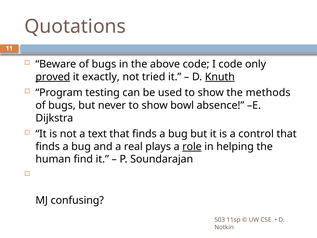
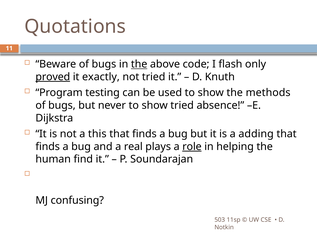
the underline: none -> present (139, 64)
I code: code -> flash (230, 64)
Knuth underline: present -> none (220, 77)
show bowl: bowl -> tried (182, 105)
text: text -> this (97, 134)
control: control -> adding (256, 134)
